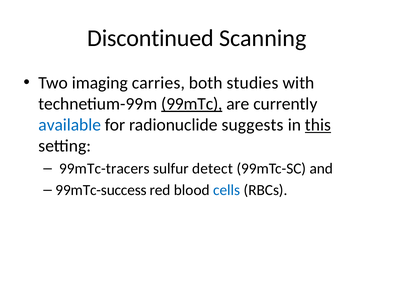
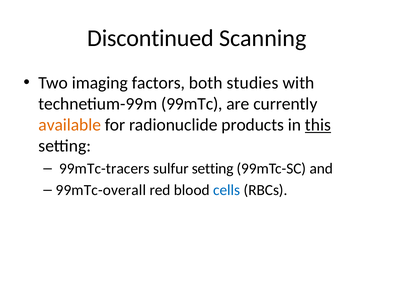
carries: carries -> factors (158, 83)
99mTc underline: present -> none (192, 104)
available colour: blue -> orange (70, 125)
suggests: suggests -> products (253, 125)
sulfur detect: detect -> setting (213, 168)
99mTc-success: 99mTc-success -> 99mTc-overall (101, 190)
